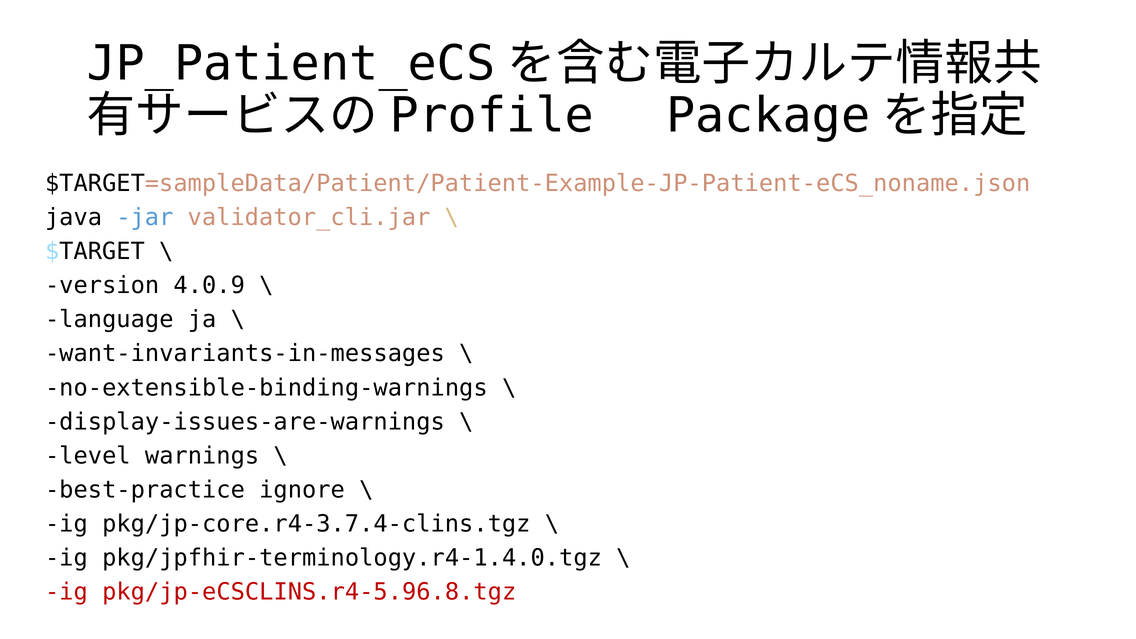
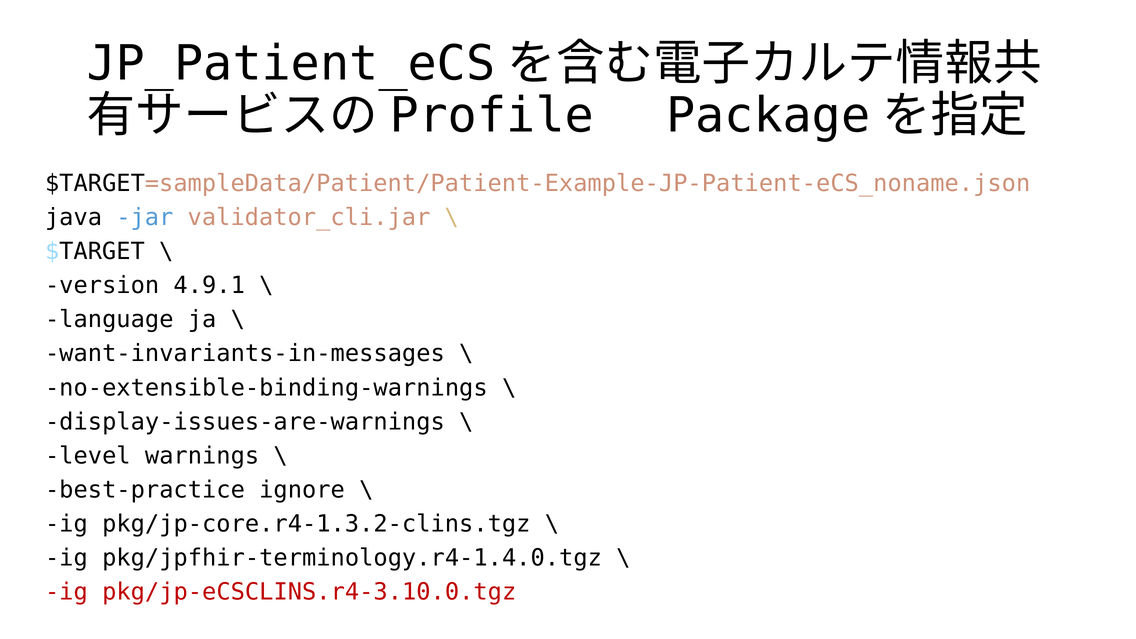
4.0.9: 4.0.9 -> 4.9.1 (209, 285)
pkg/jp-core.r4-3.7.4-clins.tgz: pkg/jp-core.r4-3.7.4-clins.tgz -> pkg/jp-core.r4-1.3.2-clins.tgz (316, 524)
pkg/jp-eCSCLINS.r4-5.96.8.tgz: pkg/jp-eCSCLINS.r4-5.96.8.tgz -> pkg/jp-eCSCLINS.r4-3.10.0.tgz (309, 592)
